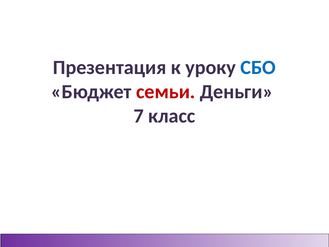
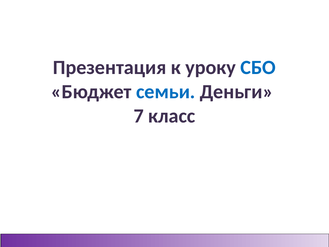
семьи colour: red -> blue (166, 92)
